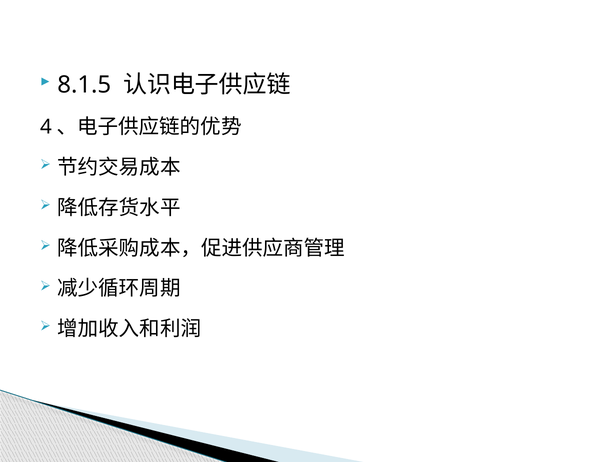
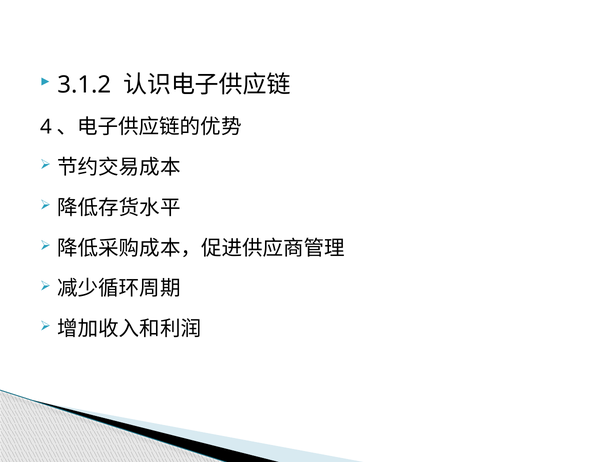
8.1.5: 8.1.5 -> 3.1.2 (84, 85)
